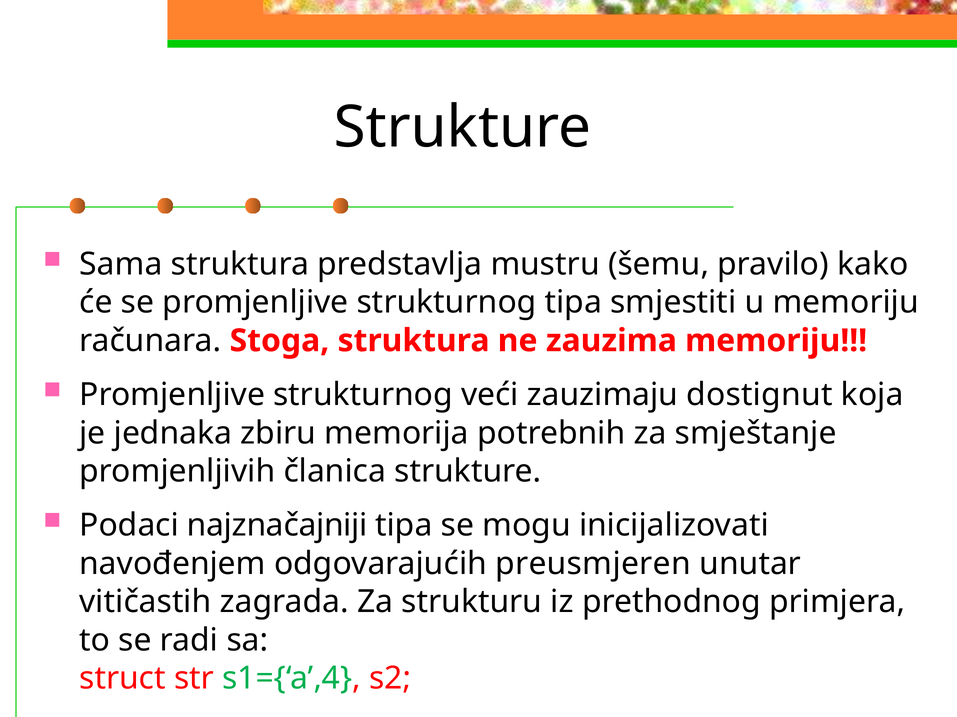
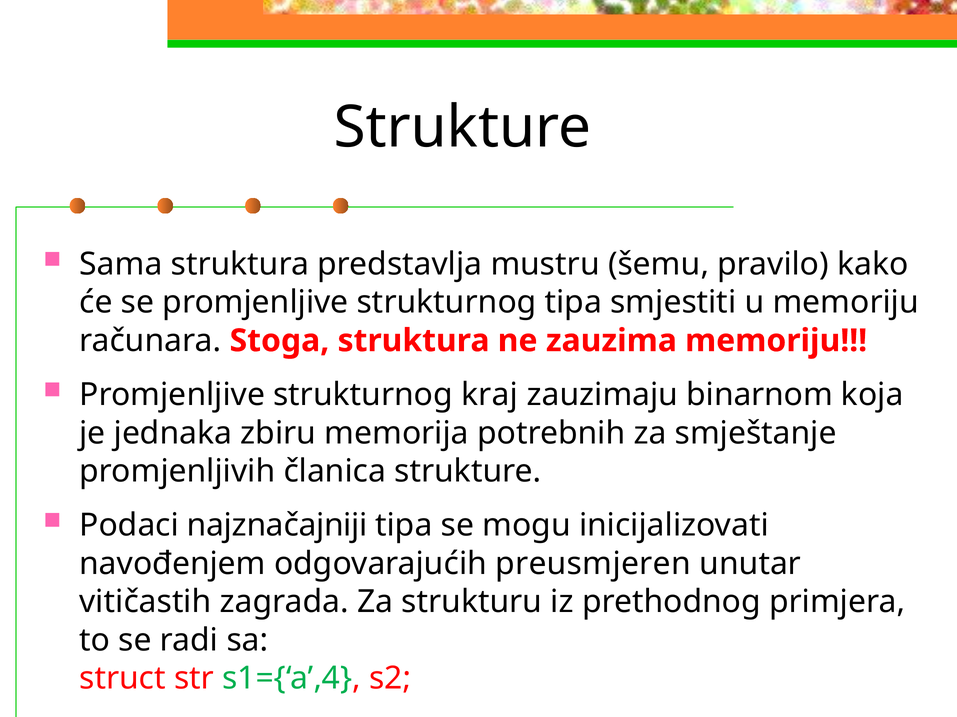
veći: veći -> kraj (490, 395)
dostignut: dostignut -> binarnom (760, 395)
